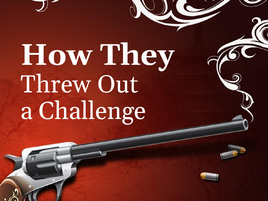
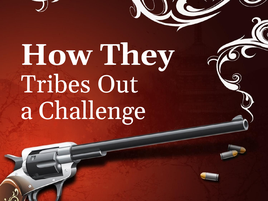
Threw: Threw -> Tribes (56, 84)
